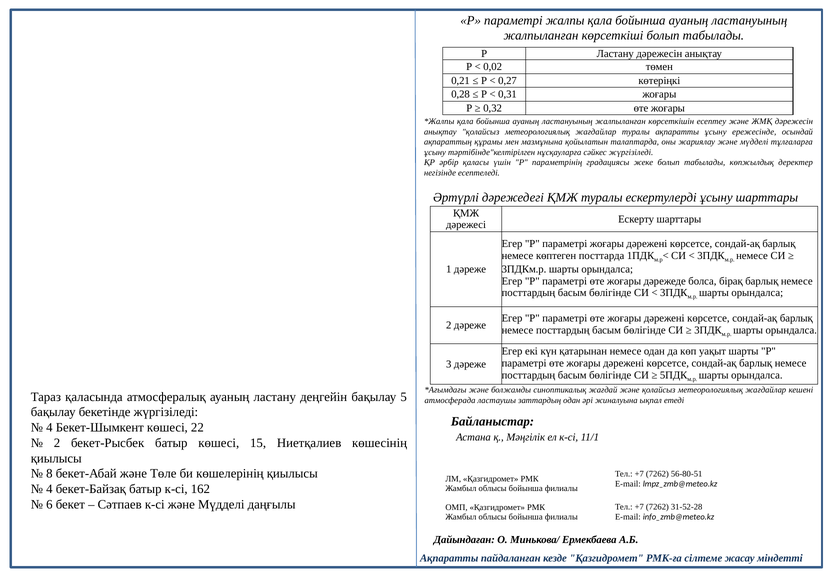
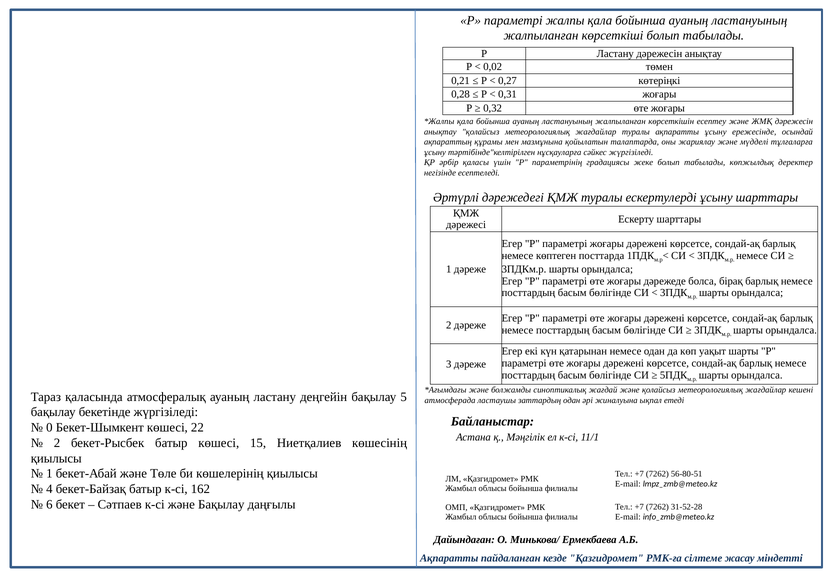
4: 4 -> 0 (49, 427)
8: 8 -> 1 (49, 473)
к-сі және Мүдделі: Мүдделі -> Бақылау (221, 504)
